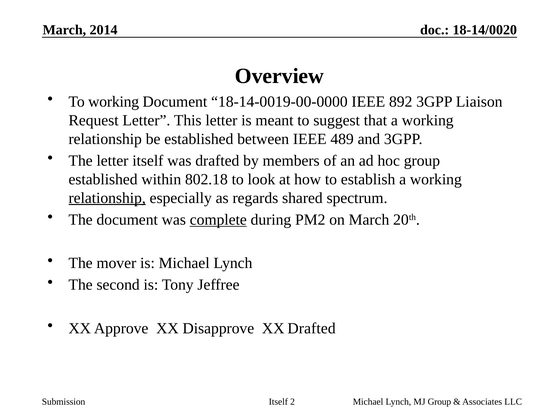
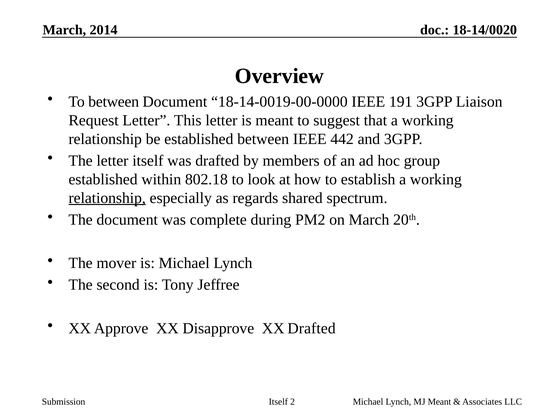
To working: working -> between (114, 102)
892: 892 -> 191 (401, 102)
489: 489 -> 442 (342, 139)
complete underline: present -> none (218, 220)
MJ Group: Group -> Meant (439, 402)
